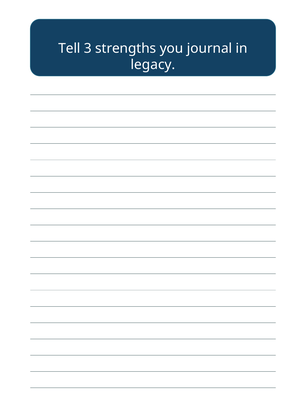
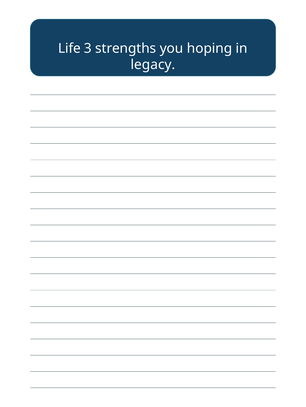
Tell: Tell -> Life (69, 49)
journal: journal -> hoping (210, 49)
